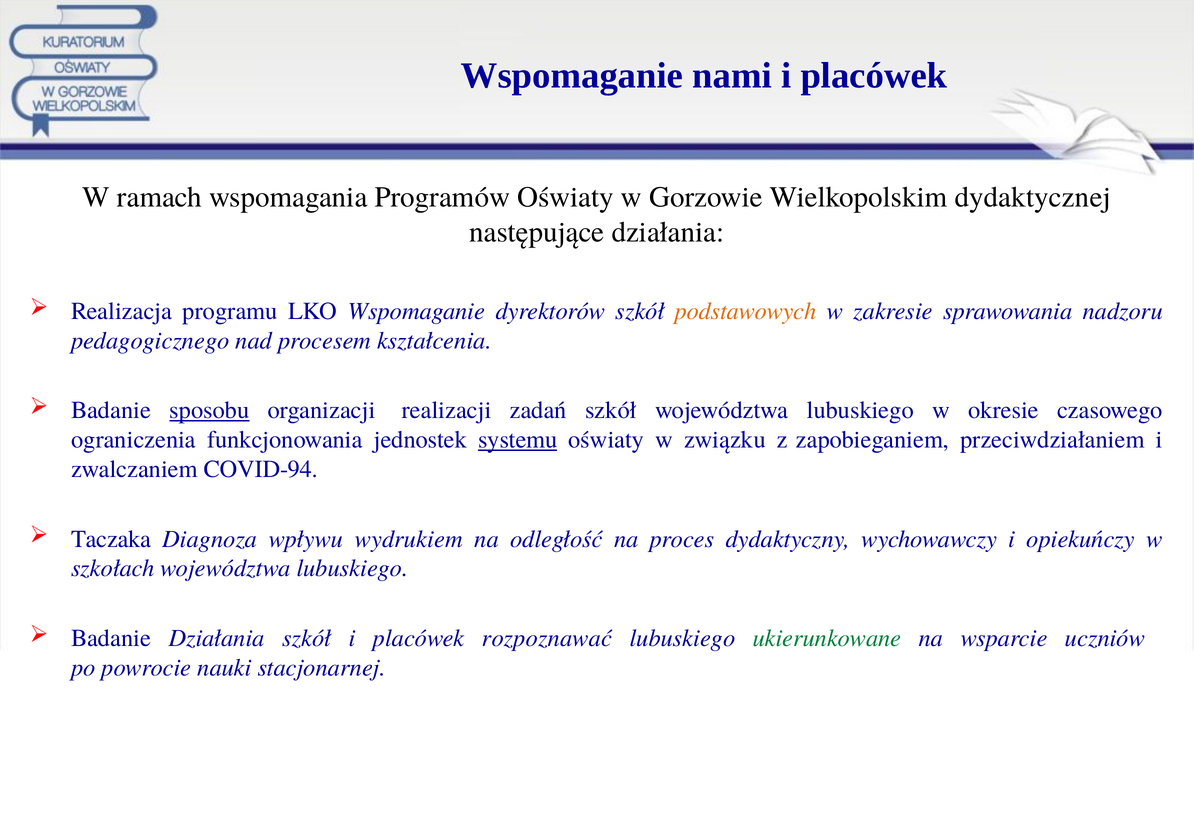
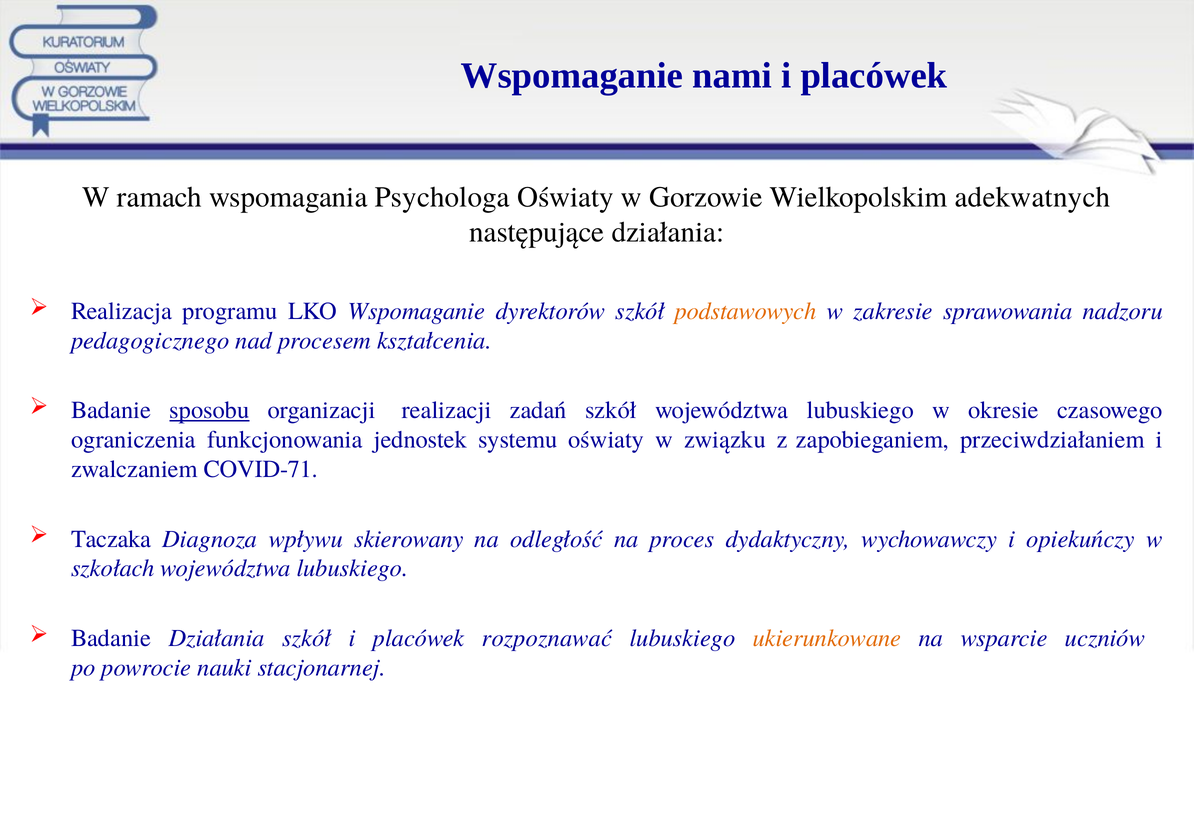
Programów: Programów -> Psychologa (442, 197)
dydaktycznej: dydaktycznej -> adekwatnych (1033, 197)
systemu underline: present -> none (518, 440)
COVID-94: COVID-94 -> COVID-71 (261, 469)
wydrukiem: wydrukiem -> skierowany (409, 539)
ukierunkowane colour: green -> orange (827, 638)
